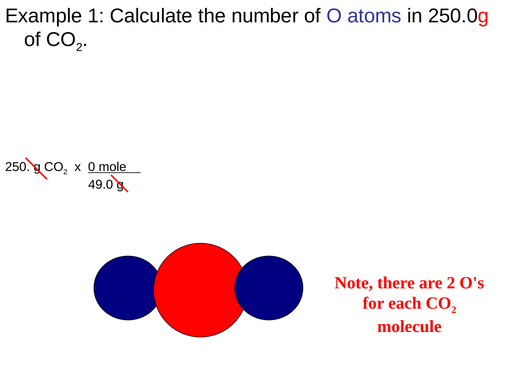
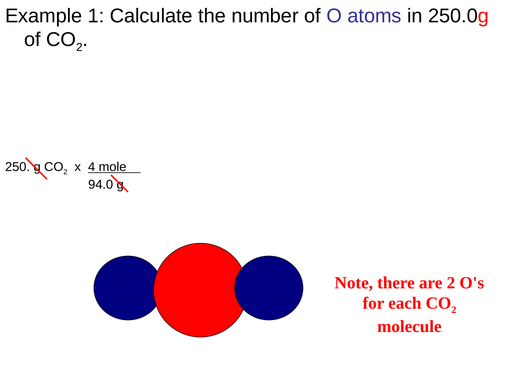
0: 0 -> 4 (92, 167)
49.0: 49.0 -> 94.0 (101, 185)
